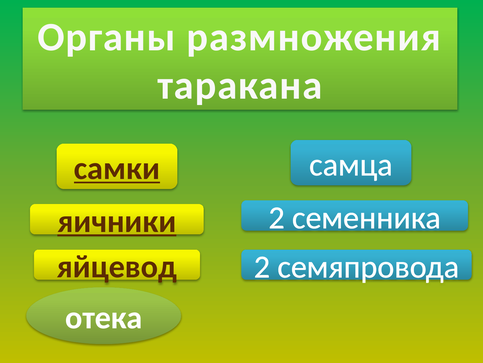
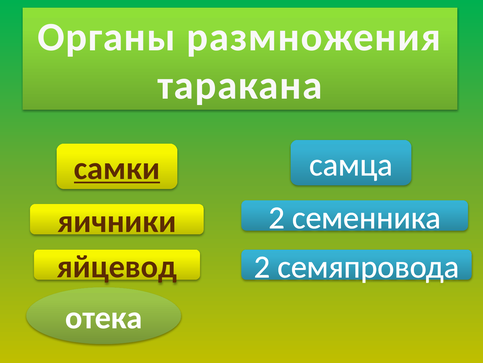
яичники underline: present -> none (117, 221)
